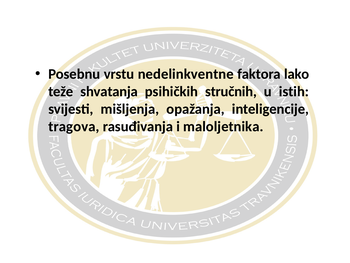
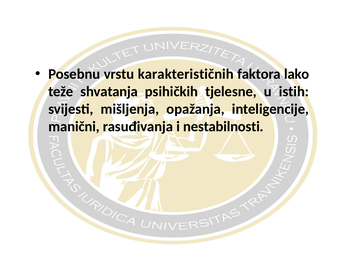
nedelinkventne: nedelinkventne -> karakterističnih (186, 74)
stručnih: stručnih -> tjelesne (231, 91)
tragova: tragova -> manični (74, 126)
maloljetnika: maloljetnika -> nestabilnosti (223, 126)
